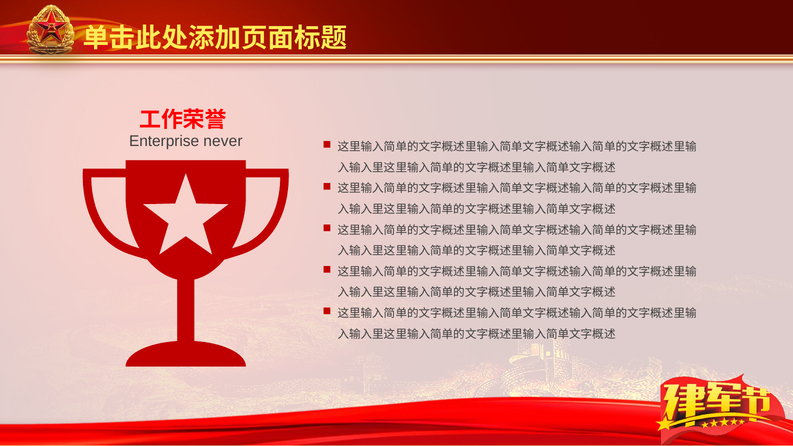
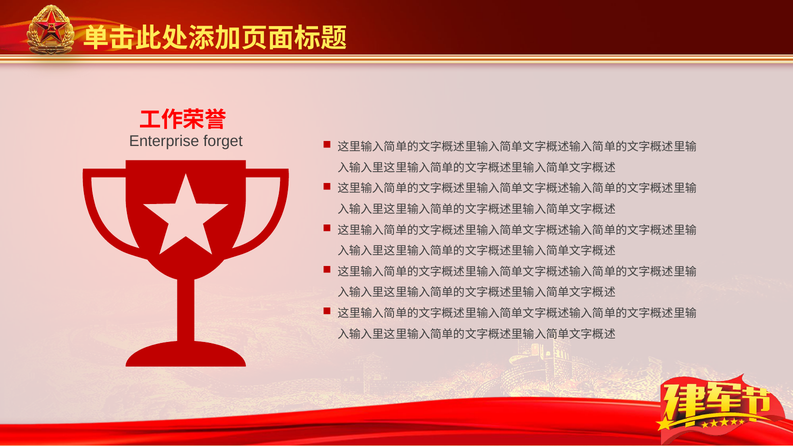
never: never -> forget (223, 141)
